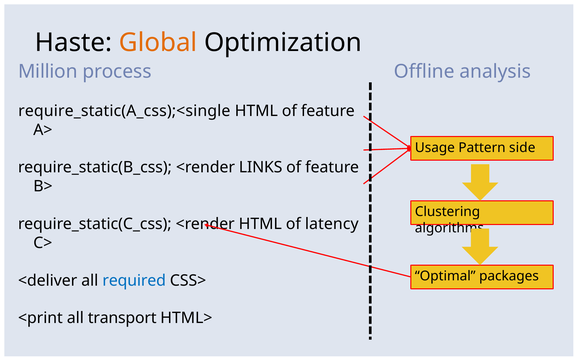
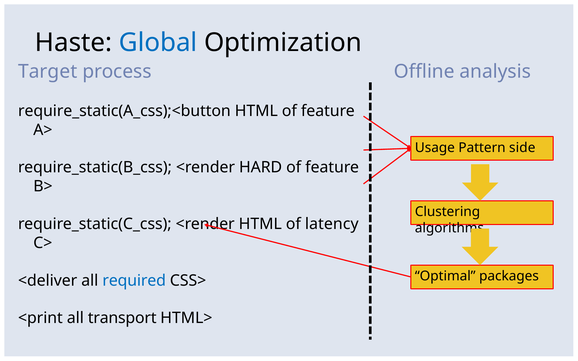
Global colour: orange -> blue (158, 43)
Million: Million -> Target (48, 72)
require_static(A_css);<single: require_static(A_css);<single -> require_static(A_css);<button (124, 111)
LINKS: LINKS -> HARD (261, 168)
